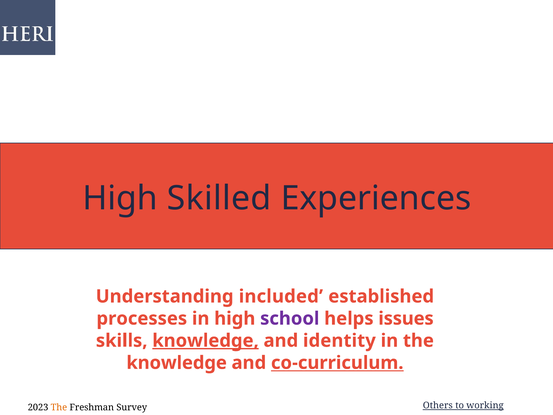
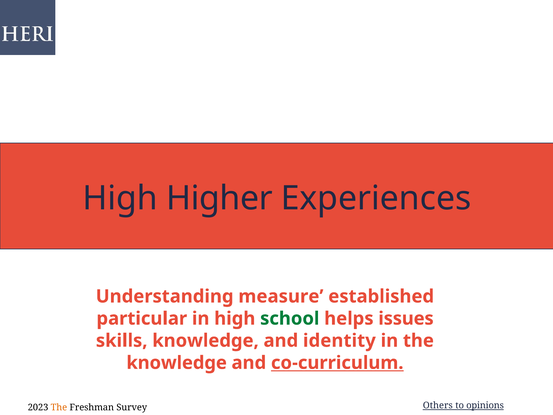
Skilled: Skilled -> Higher (219, 198)
included: included -> measure (281, 296)
processes: processes -> particular (142, 318)
school colour: purple -> green (290, 318)
knowledge underline: present -> none (206, 340)
working: working -> opinions (485, 405)
